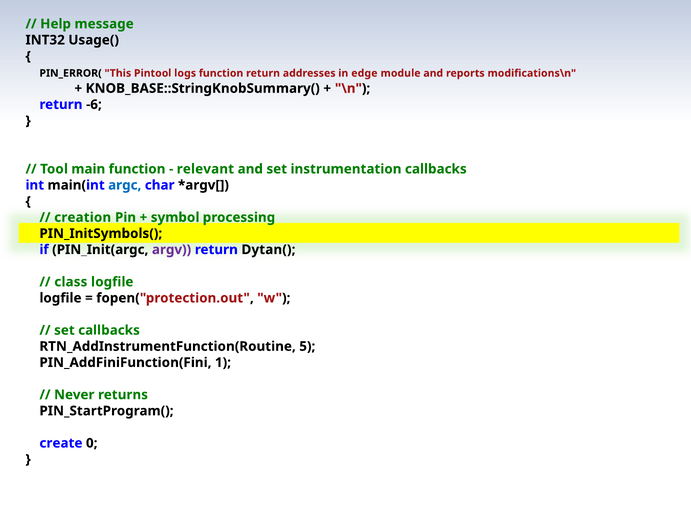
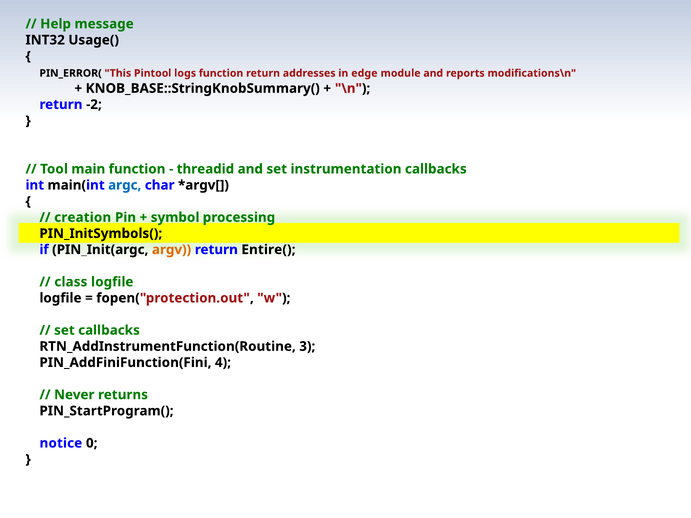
-6: -6 -> -2 (94, 105)
relevant: relevant -> threadid (205, 169)
argv colour: purple -> orange (172, 250)
Dytan(: Dytan( -> Entire( (268, 250)
5: 5 -> 3 (307, 347)
1: 1 -> 4 (223, 363)
create: create -> notice (61, 443)
